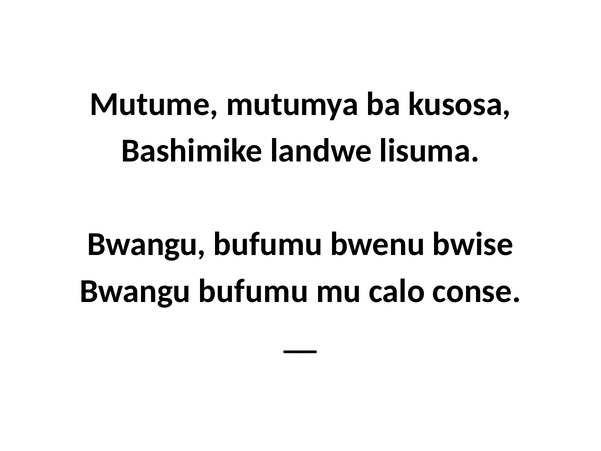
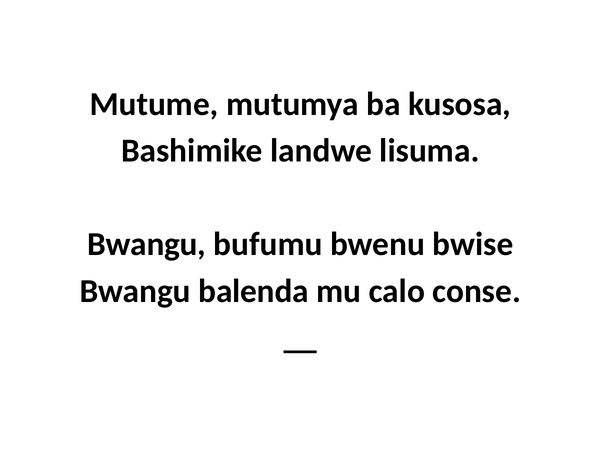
bufumu: bufumu -> balenda (254, 291)
